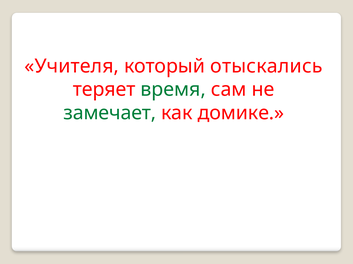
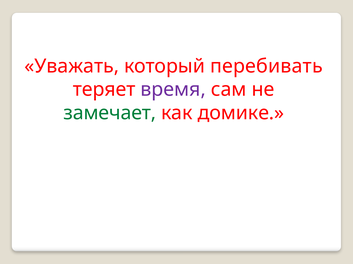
Учителя: Учителя -> Уважать (72, 66)
отыскались: отыскались -> перебивать (266, 66)
время colour: green -> purple (173, 90)
